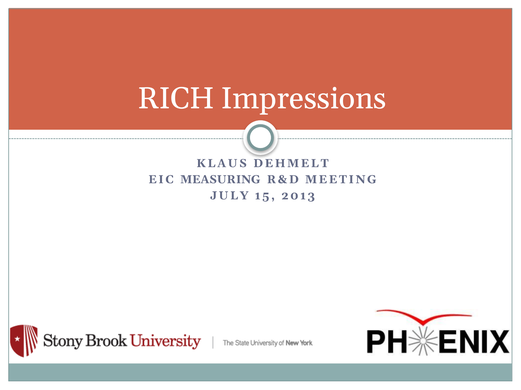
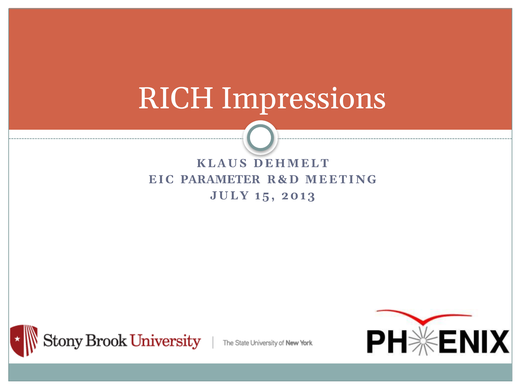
MEASURING: MEASURING -> PARAMETER (220, 180)
